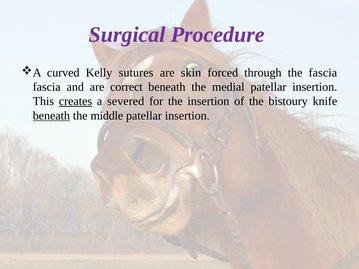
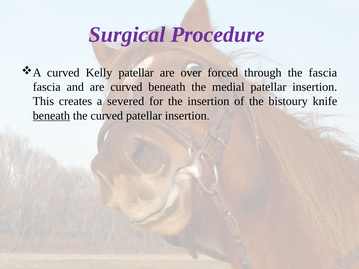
Kelly sutures: sutures -> patellar (136, 73)
skin: skin -> over (191, 73)
are correct: correct -> curved (126, 87)
creates underline: present -> none (75, 101)
the middle: middle -> curved (107, 116)
